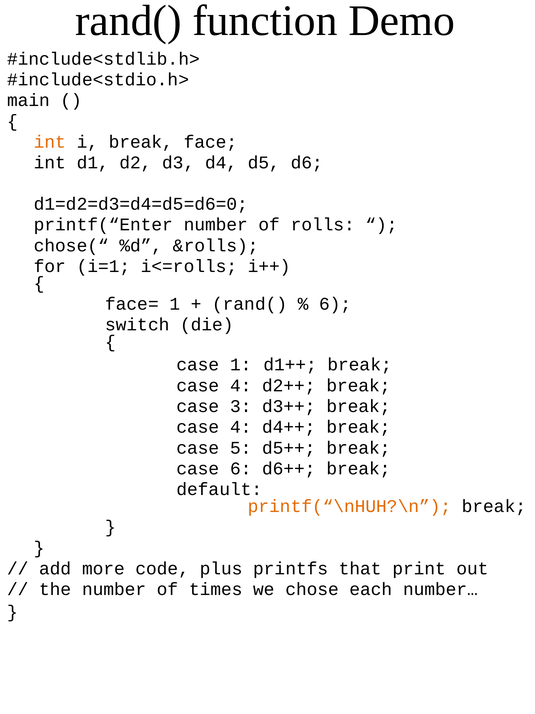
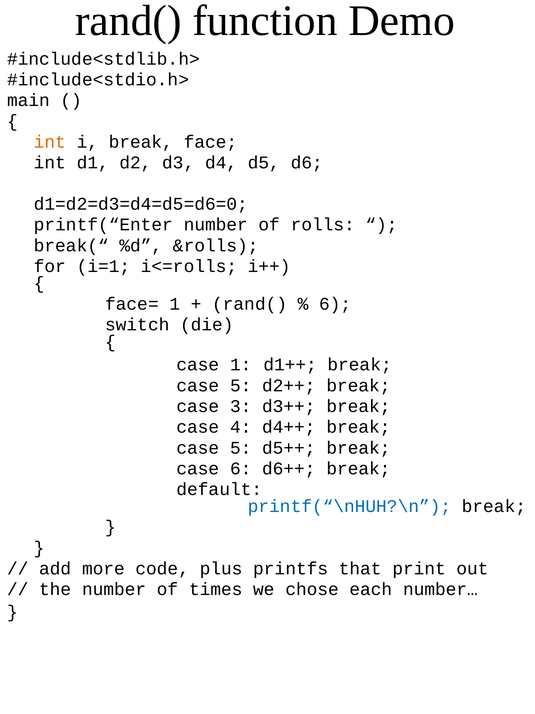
chose(“: chose(“ -> break(“ (71, 245)
4: 4 -> 5 (241, 385)
printf(“\nHUH?\n colour: orange -> blue (350, 506)
